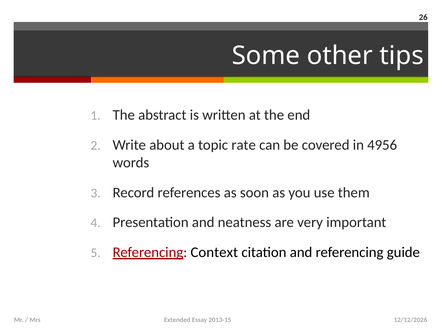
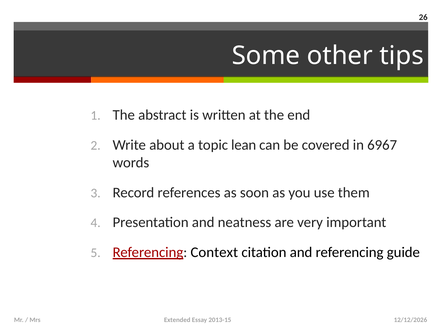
rate: rate -> lean (244, 145)
4956: 4956 -> 6967 (382, 145)
